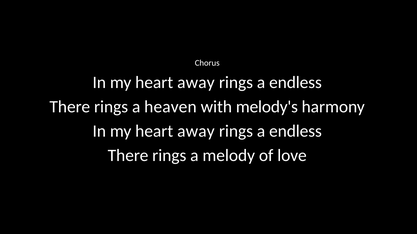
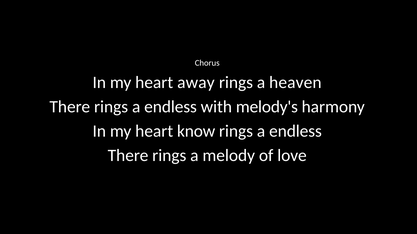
endless: endless -> heaven (295, 83)
There rings a heaven: heaven -> endless (171, 107)
away: away -> know (196, 131)
